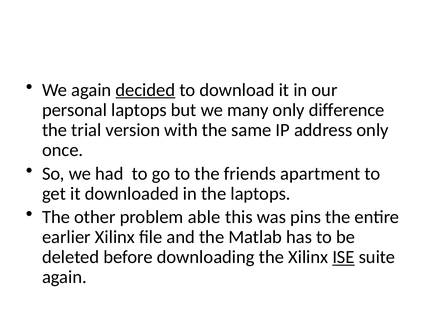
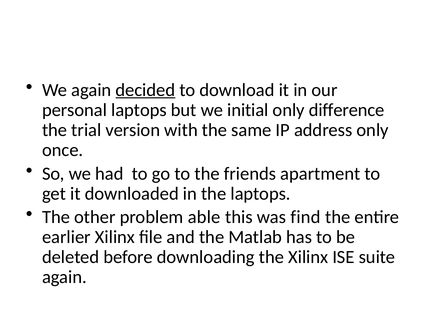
many: many -> initial (248, 110)
pins: pins -> find (306, 217)
ISE underline: present -> none (343, 257)
